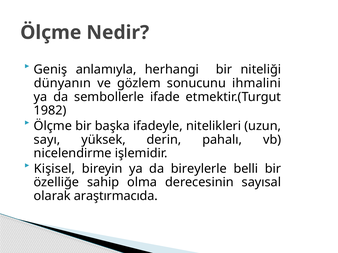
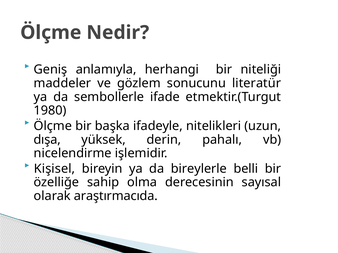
dünyanın: dünyanın -> maddeler (62, 83)
ihmalini: ihmalini -> literatür (257, 83)
1982: 1982 -> 1980 (50, 111)
sayı: sayı -> dışa (47, 140)
